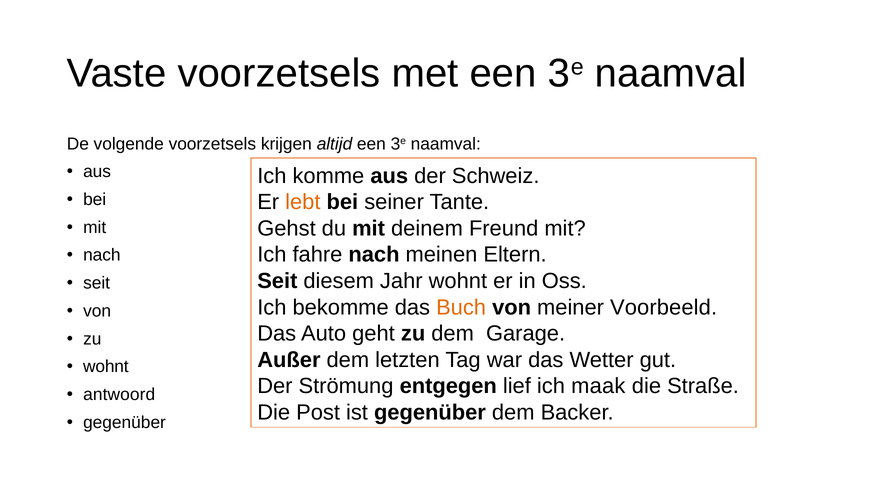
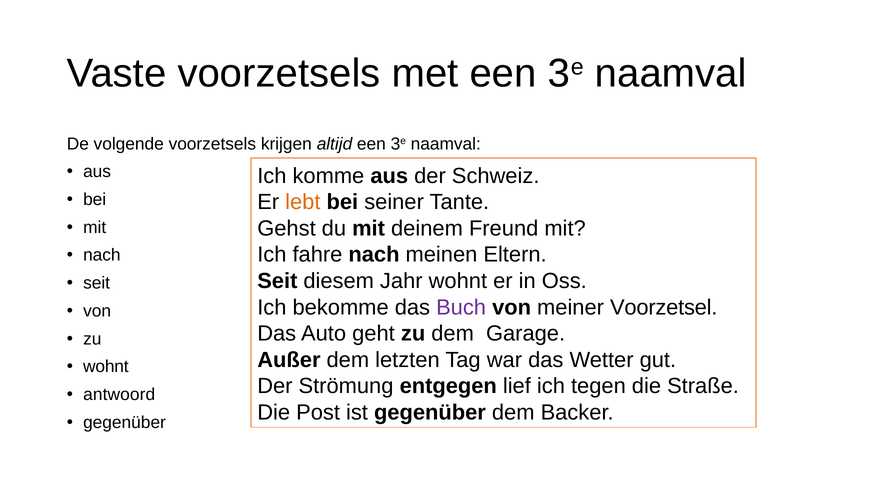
Buch colour: orange -> purple (461, 307)
Voorbeeld: Voorbeeld -> Voorzetsel (664, 307)
maak: maak -> tegen (598, 386)
